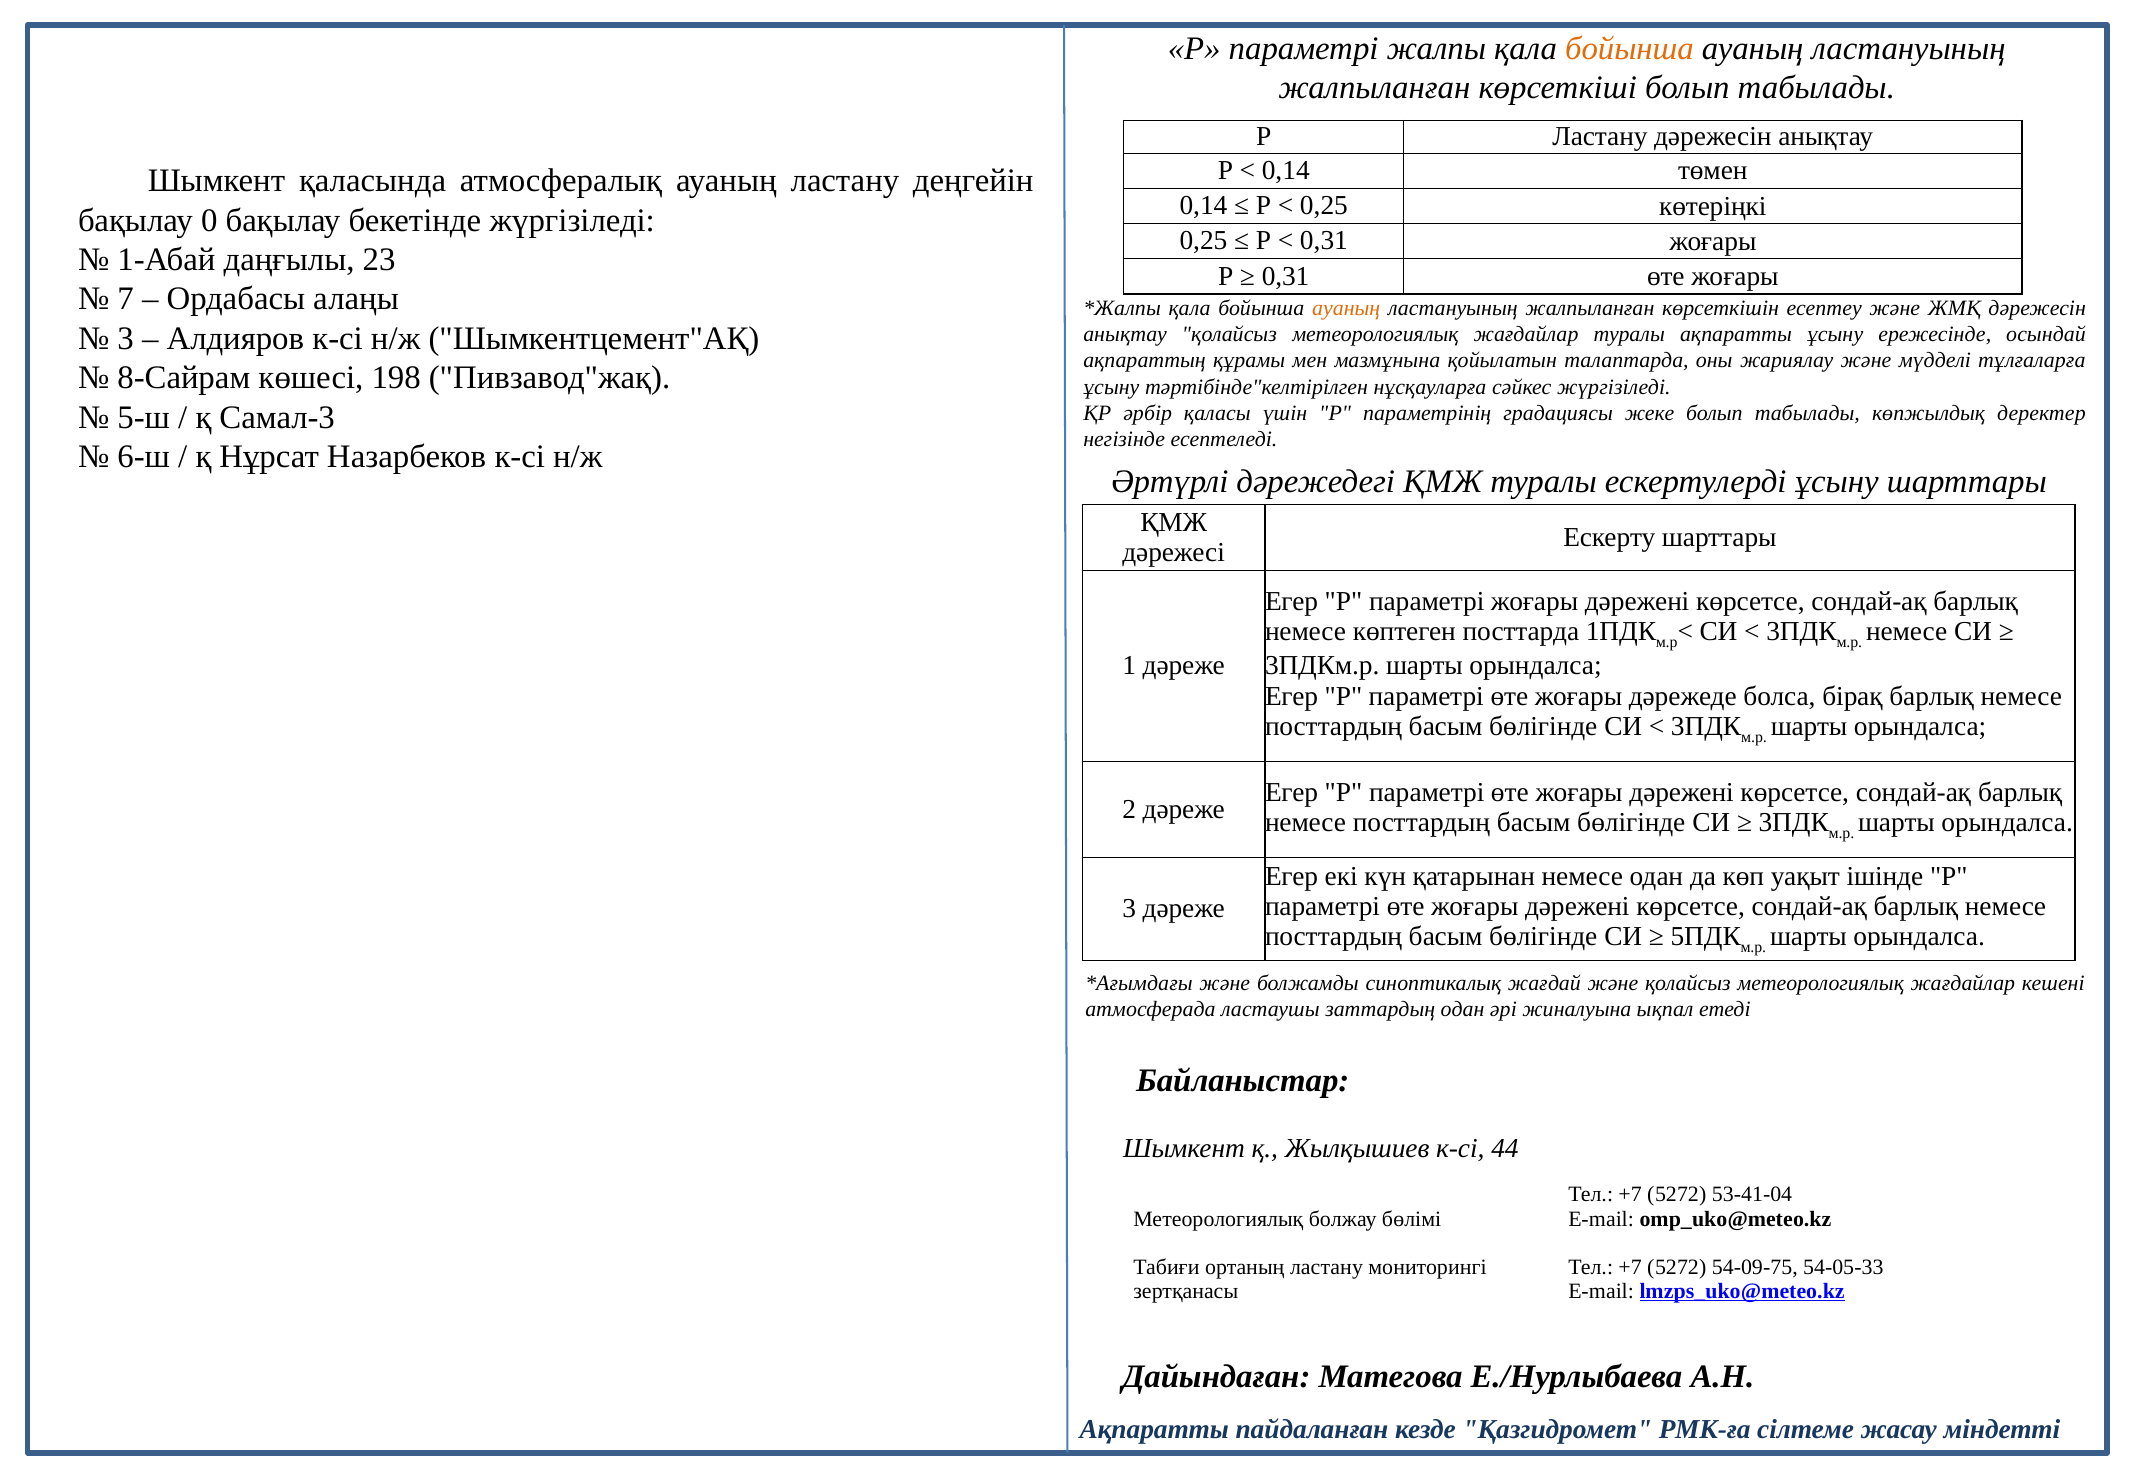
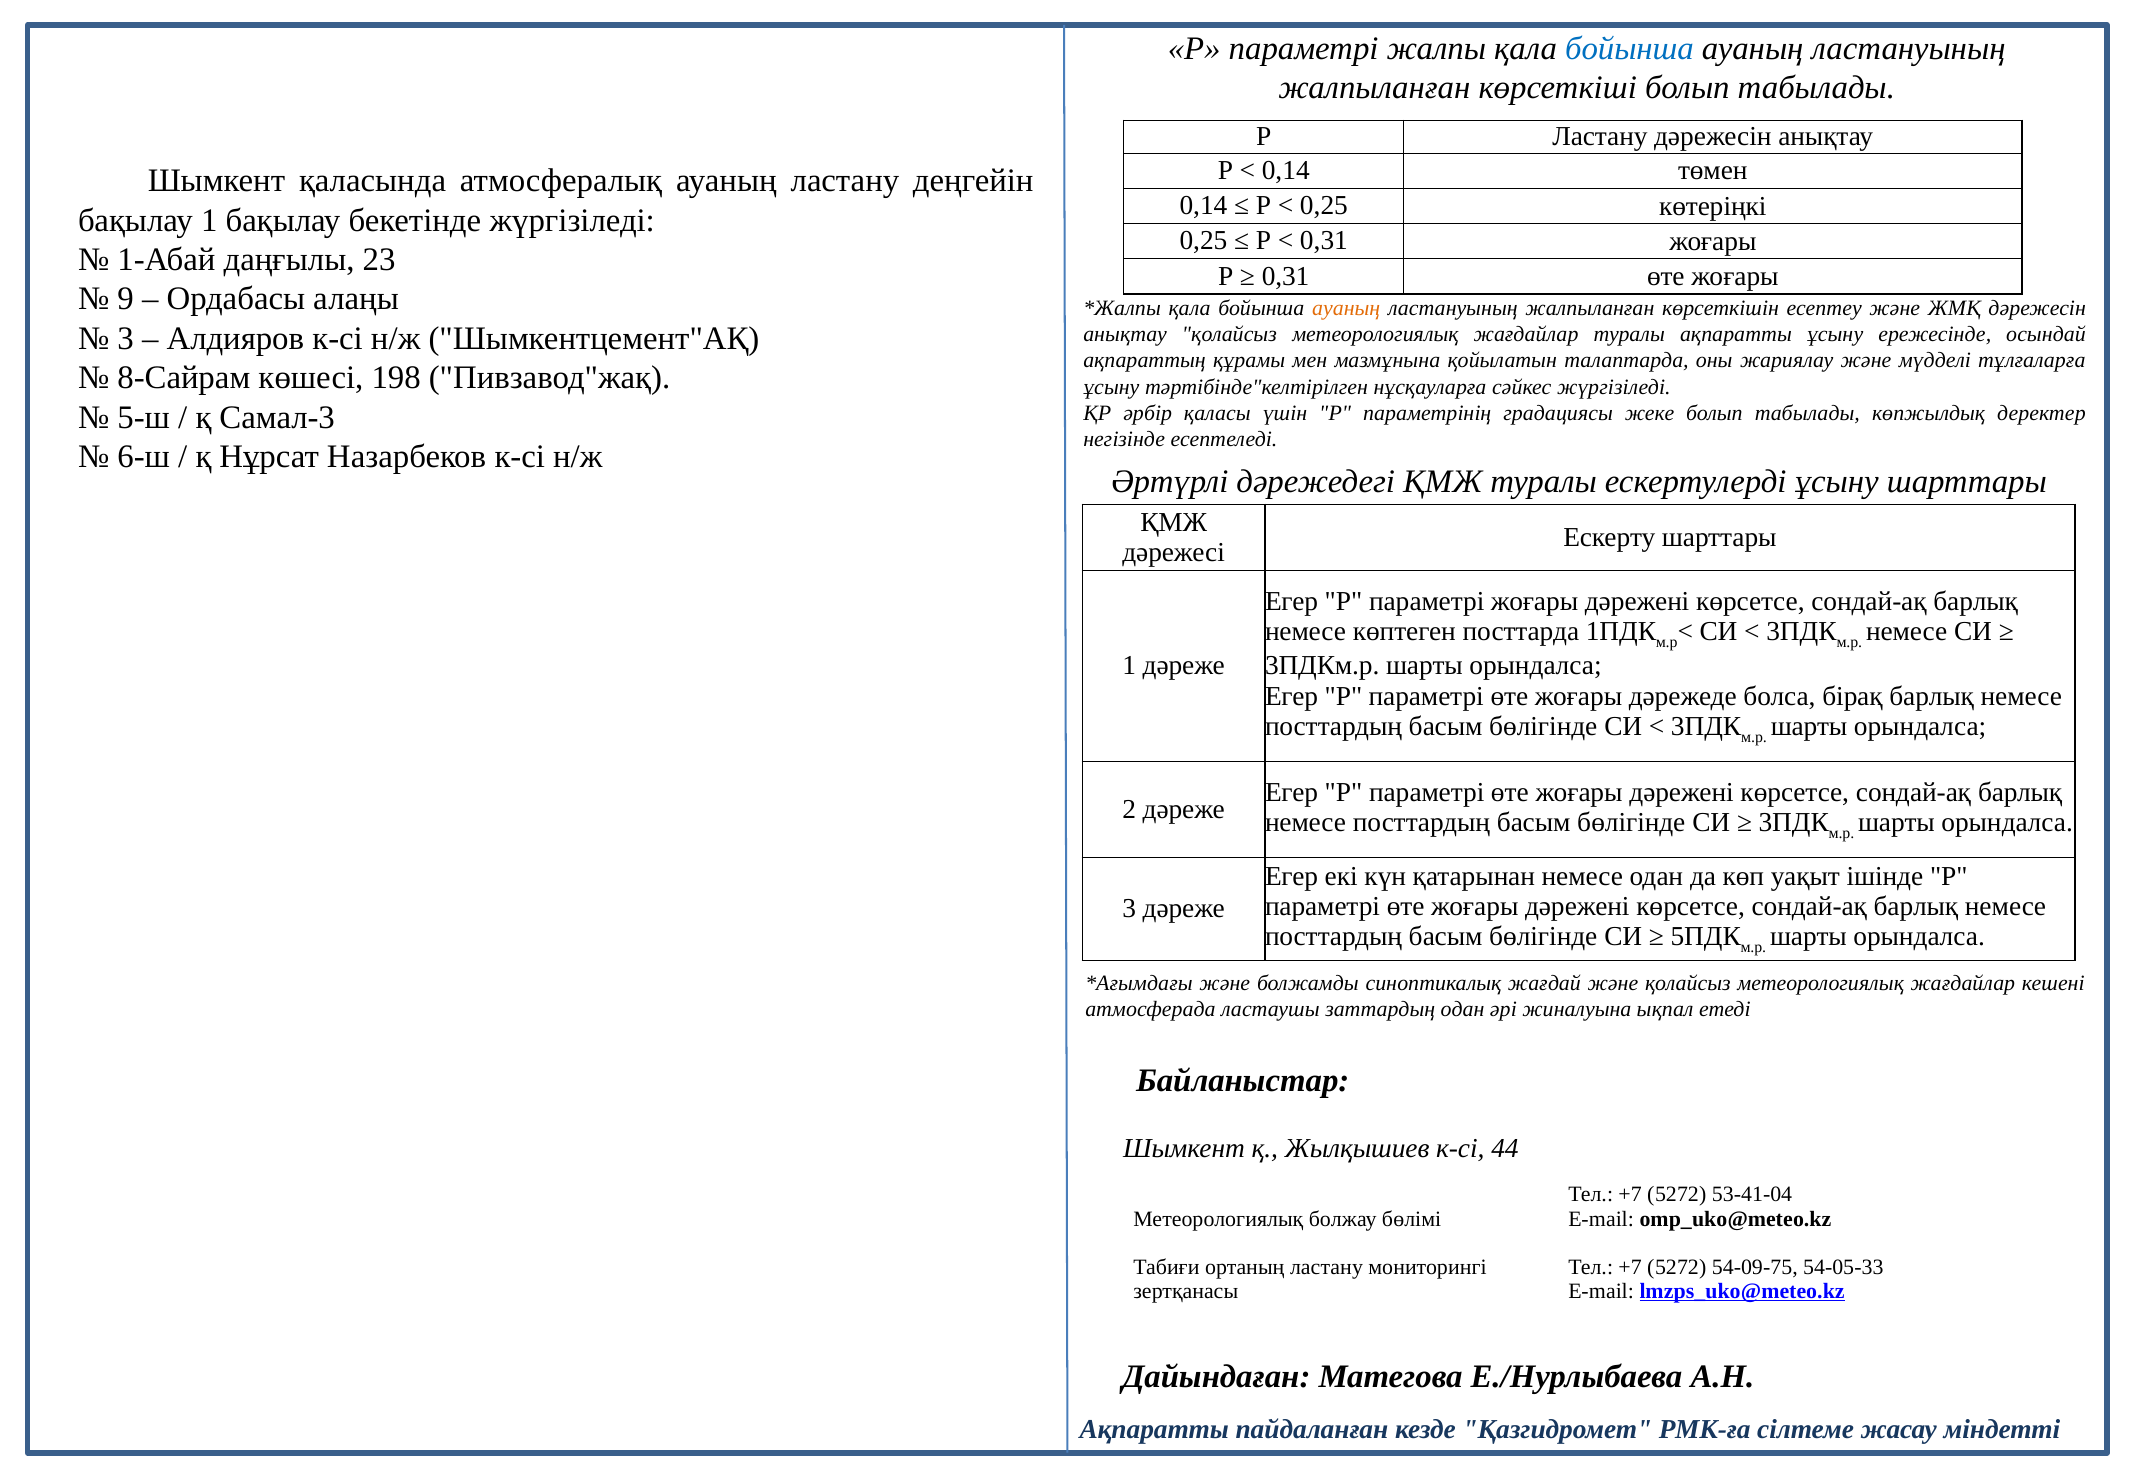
бойынша colour: orange -> blue (1629, 48)
бақылау 0: 0 -> 1 (209, 220)
7: 7 -> 9 (126, 299)
